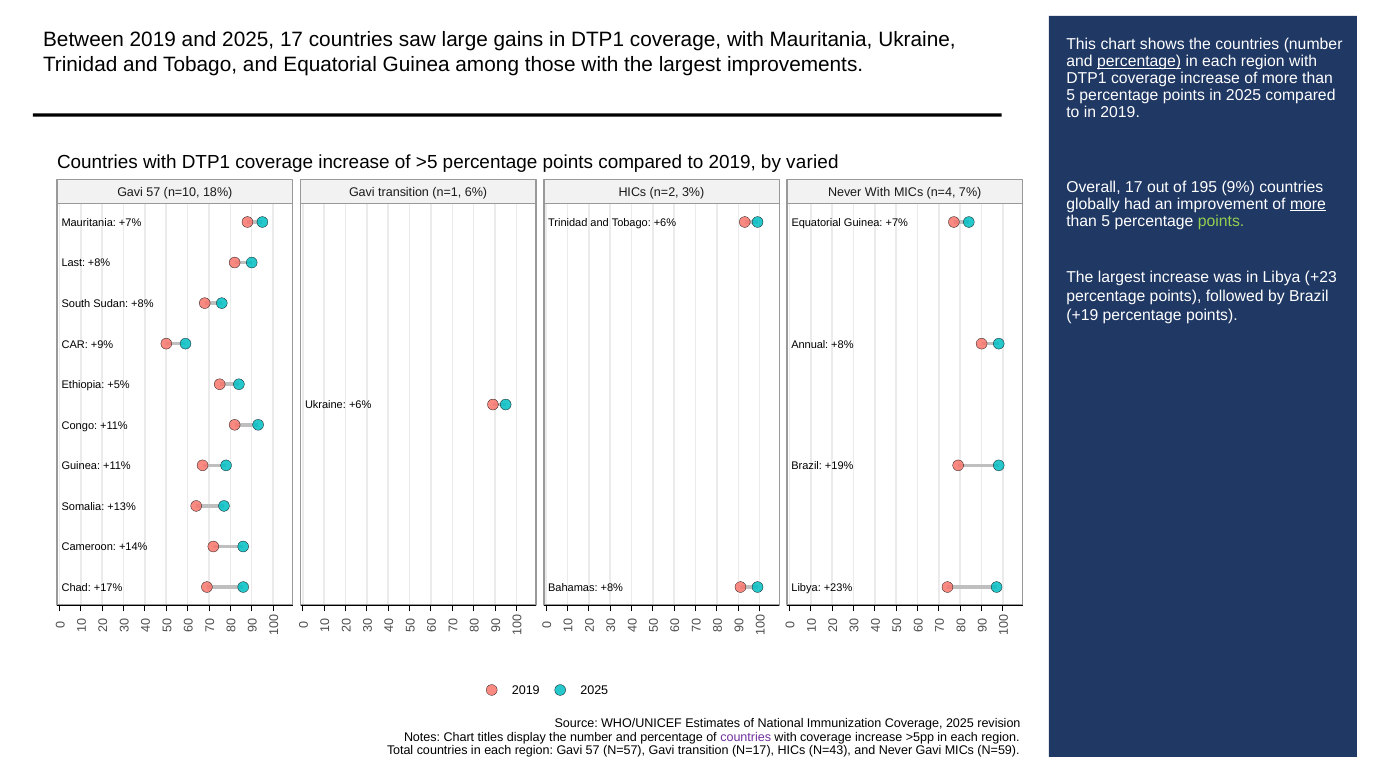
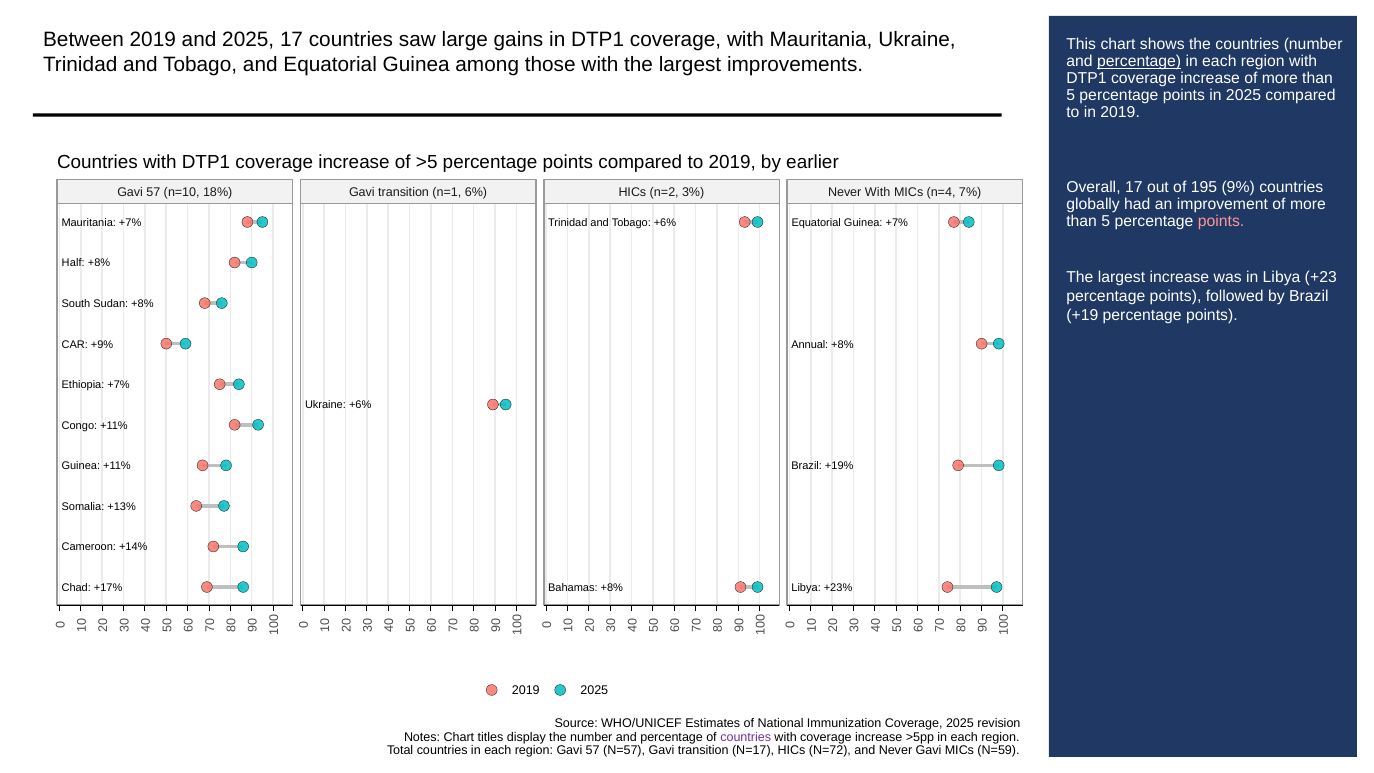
varied: varied -> earlier (813, 162)
more underline: present -> none (1308, 204)
points colour: light green -> pink (1221, 221)
Last: Last -> Half (73, 263)
Ethiopia +5%: +5% -> +7% (119, 385)
N=43: N=43 -> N=72 (830, 750)
